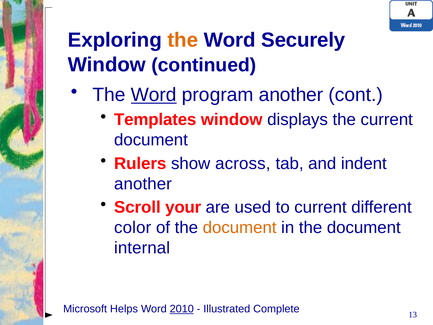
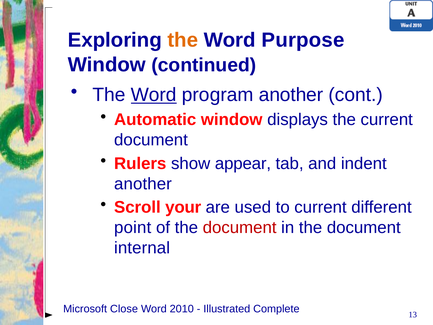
Securely: Securely -> Purpose (303, 40)
Templates: Templates -> Automatic (155, 120)
across: across -> appear (243, 163)
color: color -> point (133, 227)
document colour: orange -> red (240, 227)
Helps: Helps -> Close (124, 309)
2010 underline: present -> none (182, 309)
